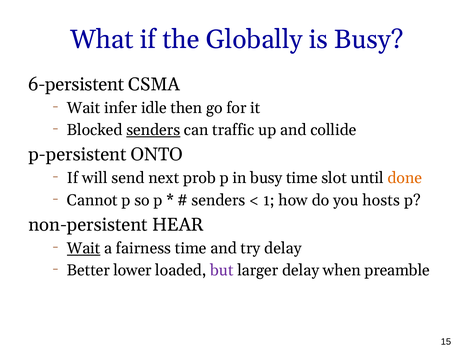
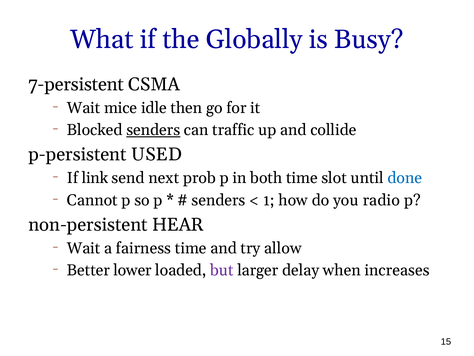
6-persistent: 6-persistent -> 7-persistent (76, 84)
infer: infer -> mice (121, 108)
ONTO: ONTO -> USED (157, 154)
will: will -> link (95, 178)
in busy: busy -> both (266, 178)
done colour: orange -> blue (405, 178)
hosts: hosts -> radio (381, 200)
Wait underline: present -> none (84, 248)
try delay: delay -> allow (283, 248)
preamble: preamble -> increases (397, 270)
